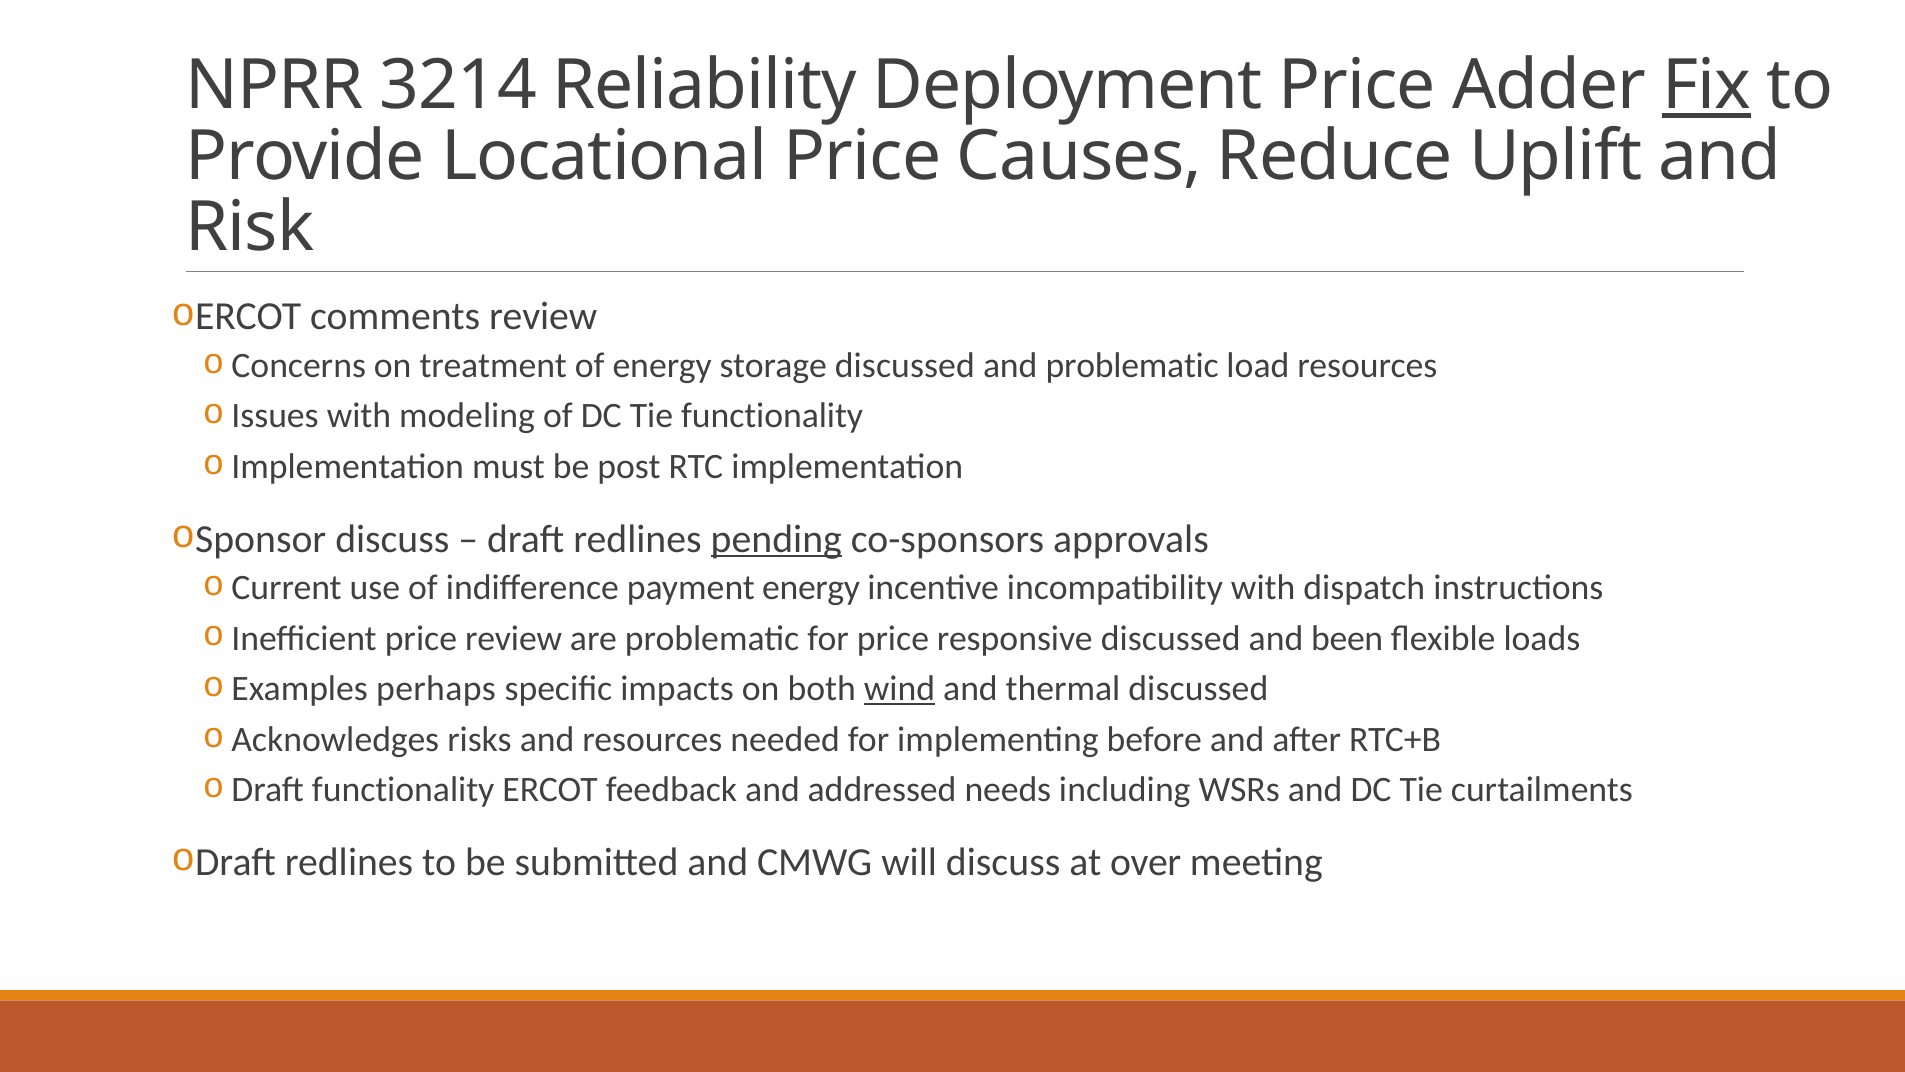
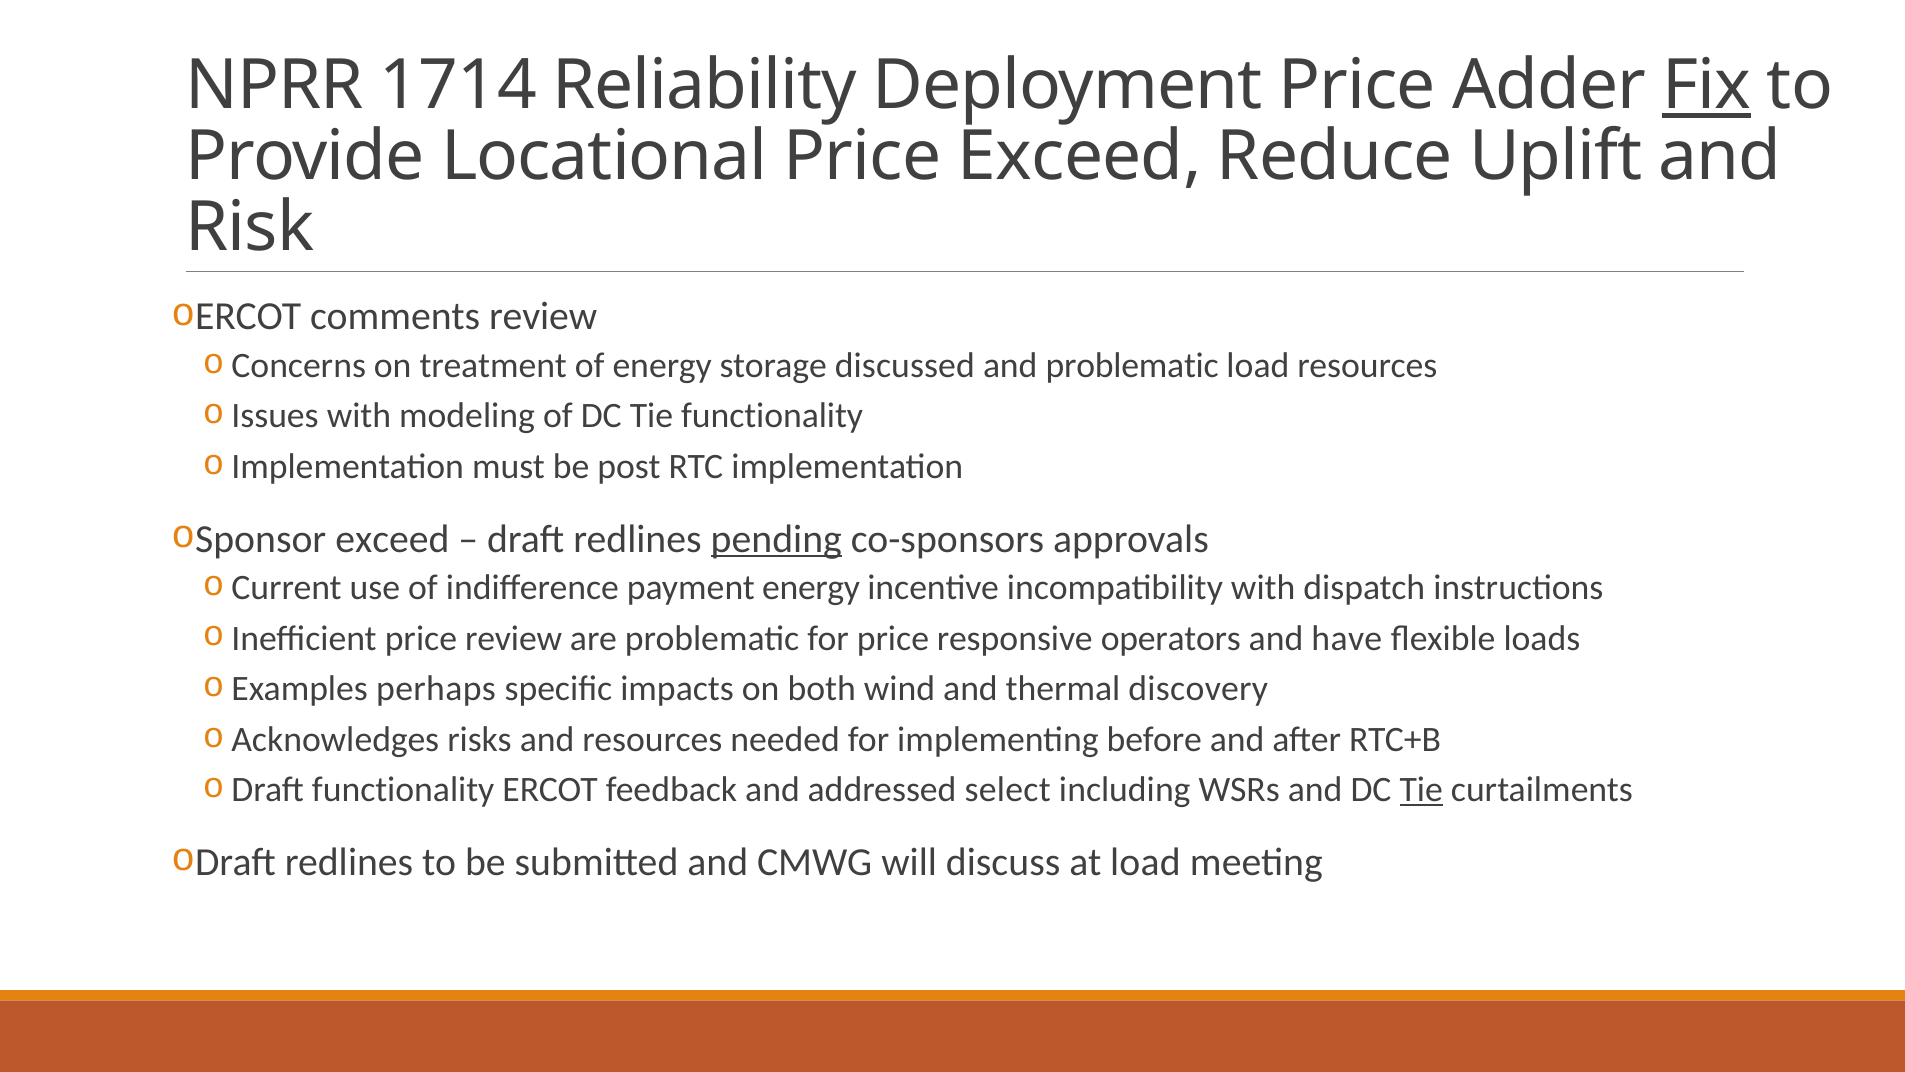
3214: 3214 -> 1714 (458, 86)
Price Causes: Causes -> Exceed (1080, 157)
discuss: discuss -> exceed (392, 539)
responsive discussed: discussed -> operators (1171, 638)
been: been -> have (1347, 638)
wind underline: present -> none (900, 689)
thermal discussed: discussed -> discovery (1198, 689)
needs: needs -> select (1008, 790)
Tie underline: none -> present (1421, 790)
at over: over -> load (1145, 862)
